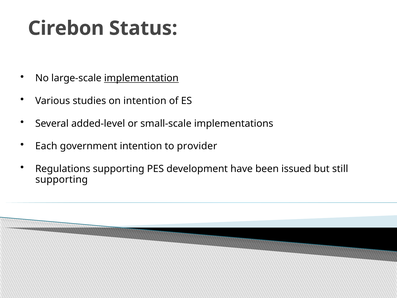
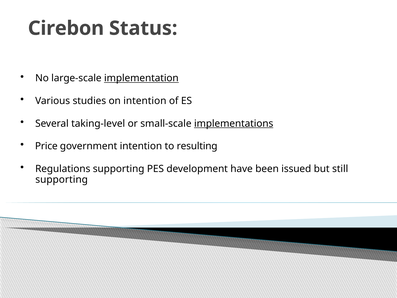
added-level: added-level -> taking-level (98, 123)
implementations underline: none -> present (234, 123)
Each: Each -> Price (46, 146)
provider: provider -> resulting (197, 146)
